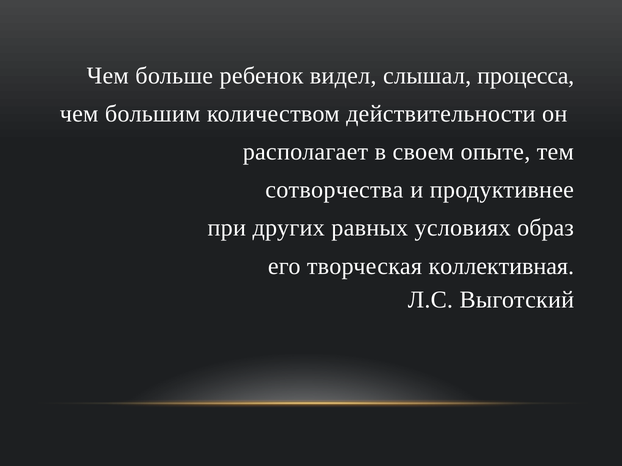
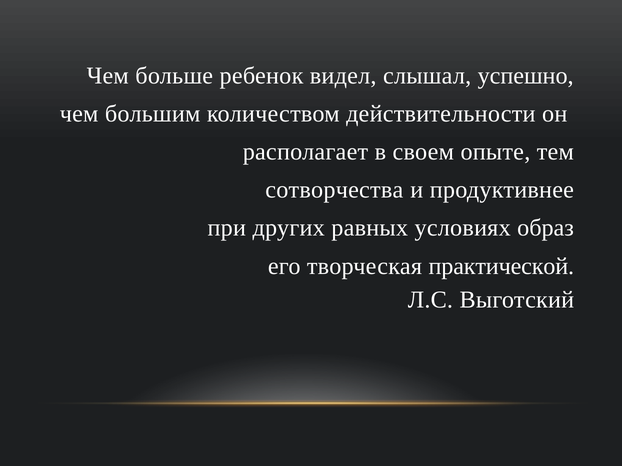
процесса: процесса -> успешно (526, 76)
коллективная: коллективная -> практической (501, 266)
